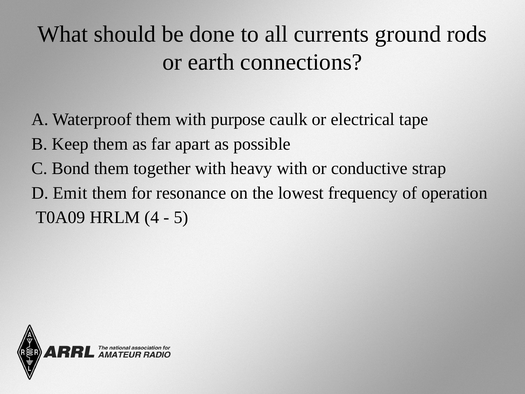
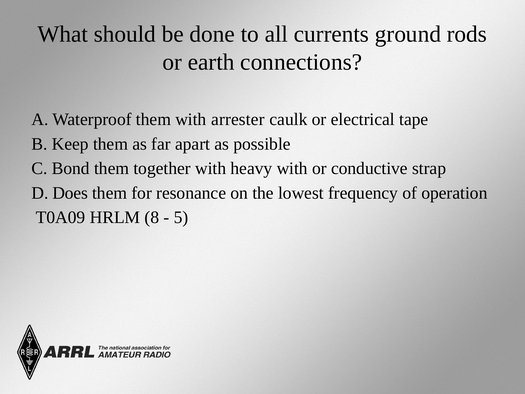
purpose: purpose -> arrester (238, 119)
Emit: Emit -> Does (70, 193)
4: 4 -> 8 (152, 217)
